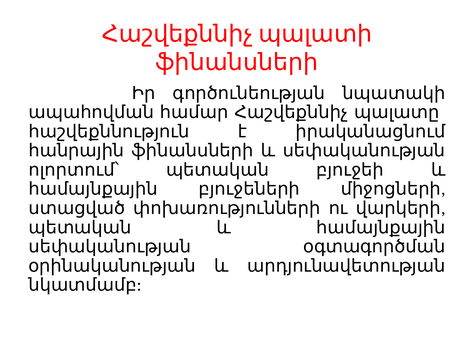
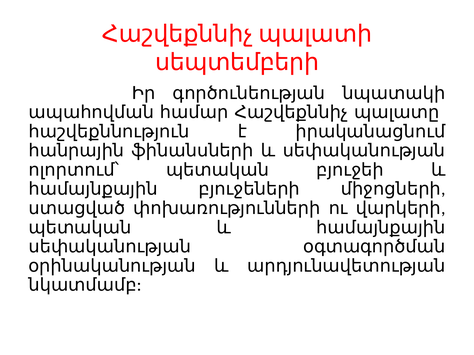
ֆինանսների: ֆինանսների -> սեպտեմբերի (237, 62)
